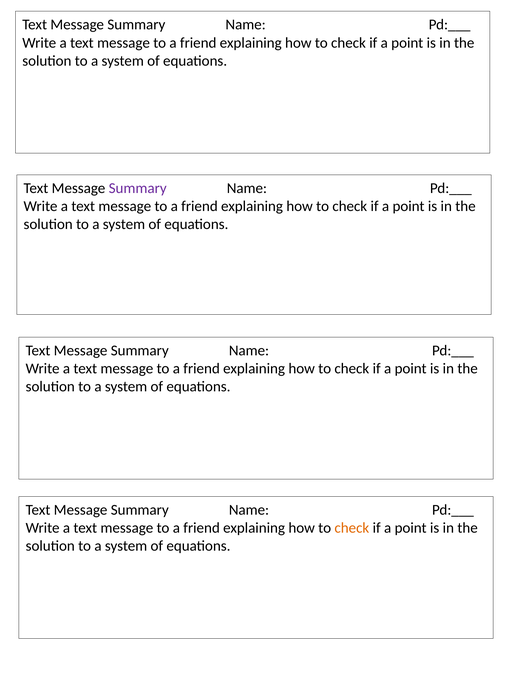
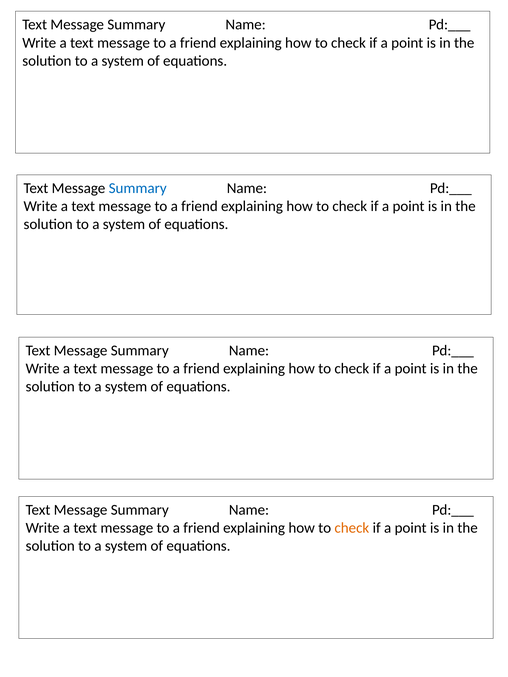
Summary colour: purple -> blue (138, 188)
